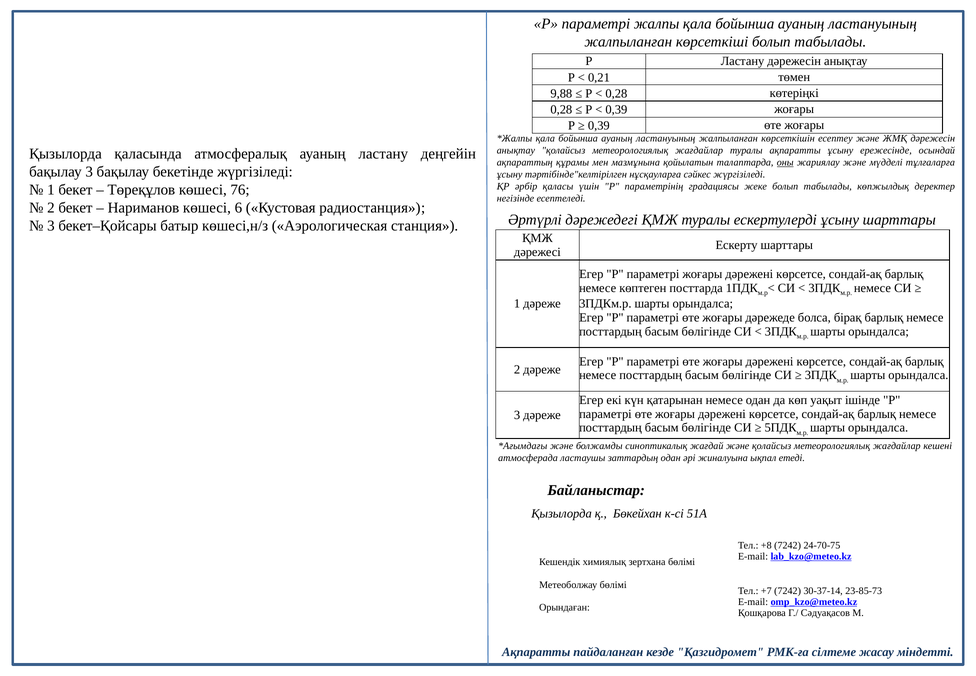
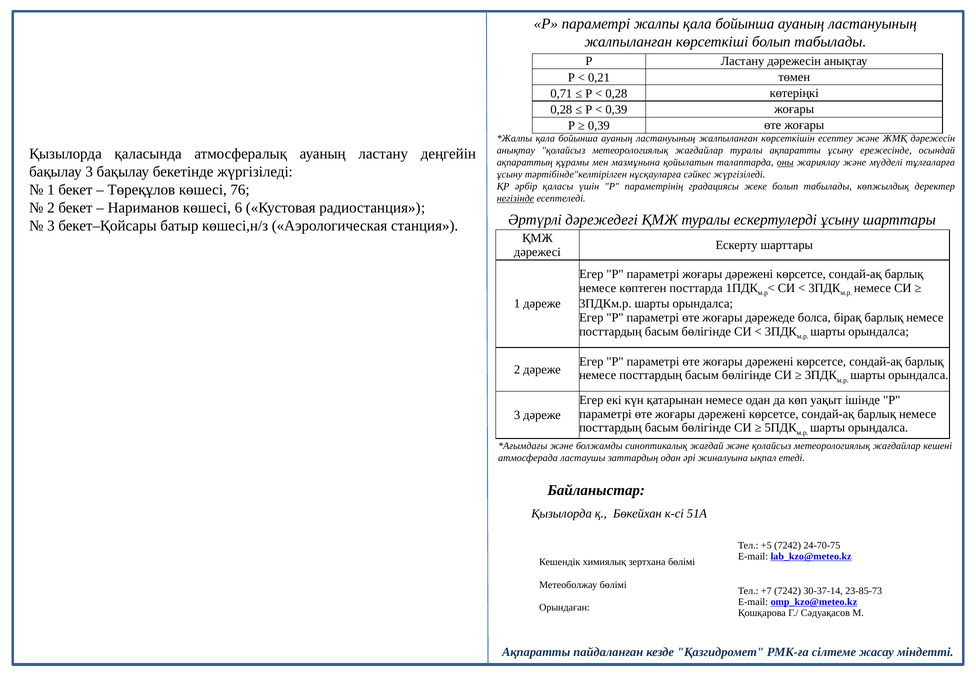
9,88: 9,88 -> 0,71 (561, 93)
негізінде underline: none -> present (515, 198)
+8: +8 -> +5 (766, 545)
